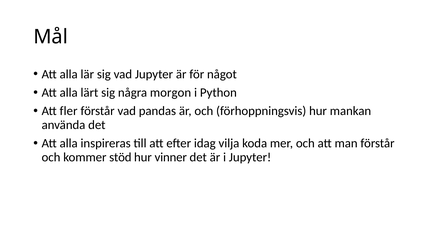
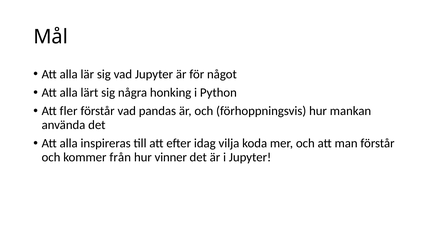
morgon: morgon -> honking (171, 92)
stöd: stöd -> från (120, 157)
